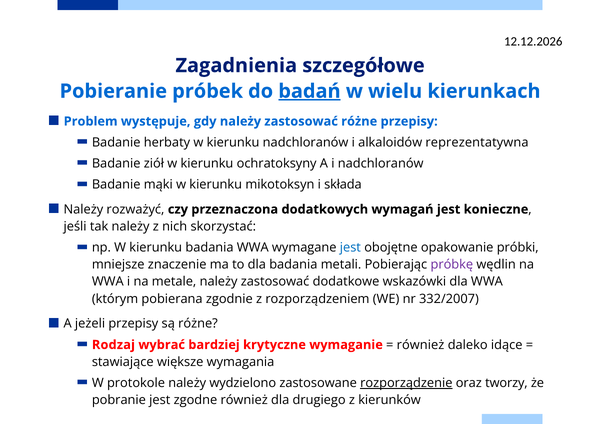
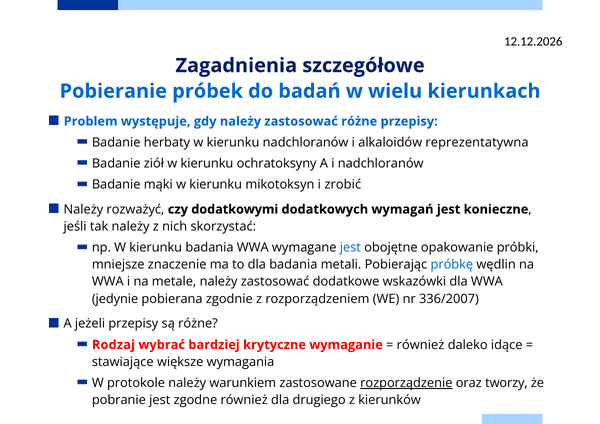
badań underline: present -> none (309, 91)
składa: składa -> zrobić (343, 185)
przeznaczona: przeznaczona -> dodatkowymi (235, 209)
próbkę colour: purple -> blue (452, 265)
którym: którym -> jedynie (115, 299)
332/2007: 332/2007 -> 336/2007 (449, 299)
wydzielono: wydzielono -> warunkiem (243, 383)
